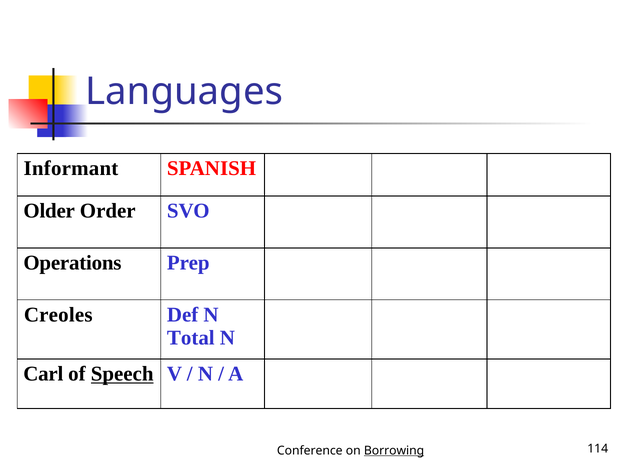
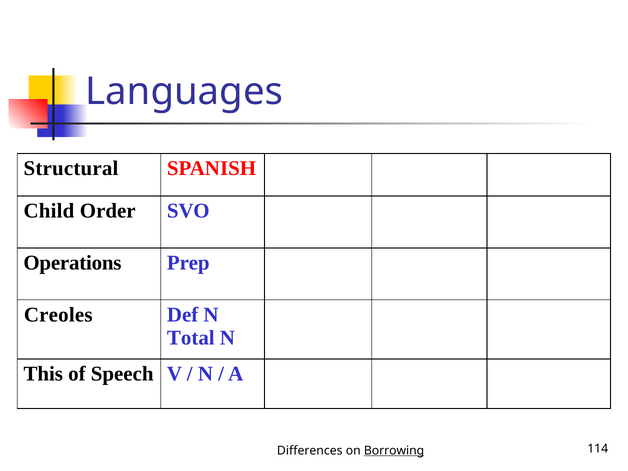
Informant: Informant -> Structural (71, 168)
Older: Older -> Child (49, 211)
Carl: Carl -> This (43, 374)
Speech underline: present -> none (122, 374)
Conference: Conference -> Differences (310, 451)
